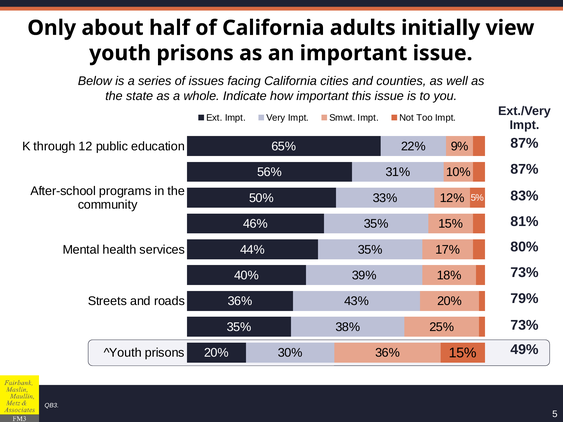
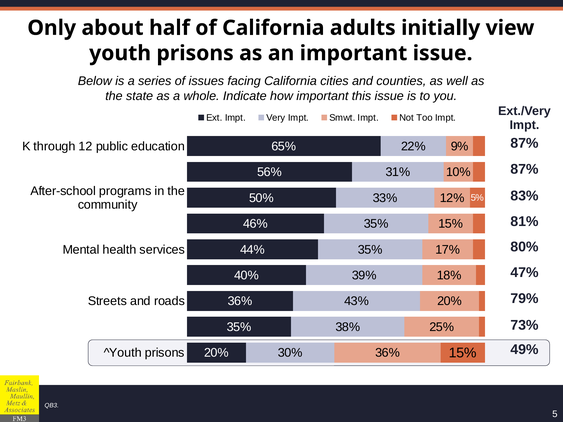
73%: 73% -> 47% (524, 273)
